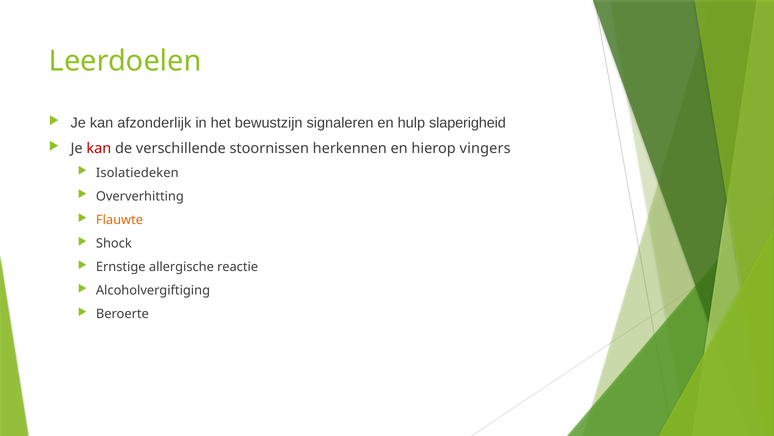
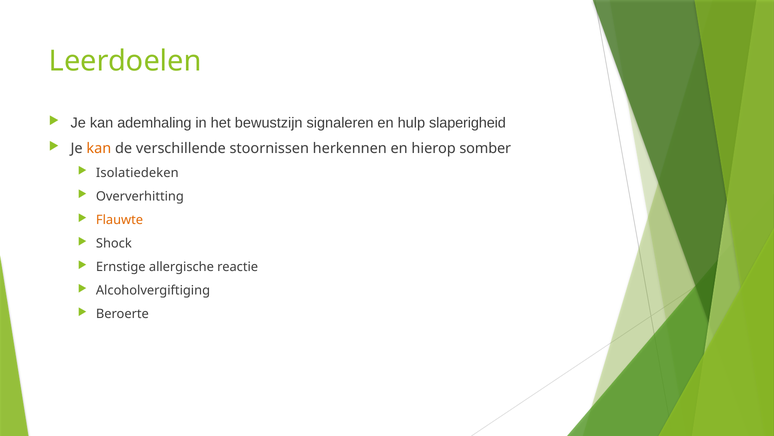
afzonderlijk: afzonderlijk -> ademhaling (154, 123)
kan colour: red -> orange (99, 148)
vingers: vingers -> somber (485, 148)
